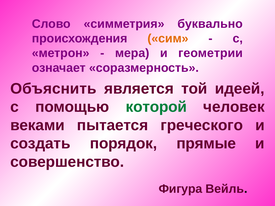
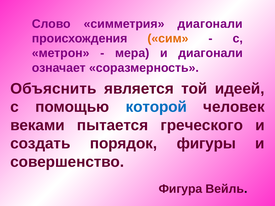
симметрия буквально: буквально -> диагонали (210, 24)
и геометрии: геометрии -> диагонали (211, 53)
которой colour: green -> blue (156, 107)
прямые: прямые -> фигуры (206, 144)
